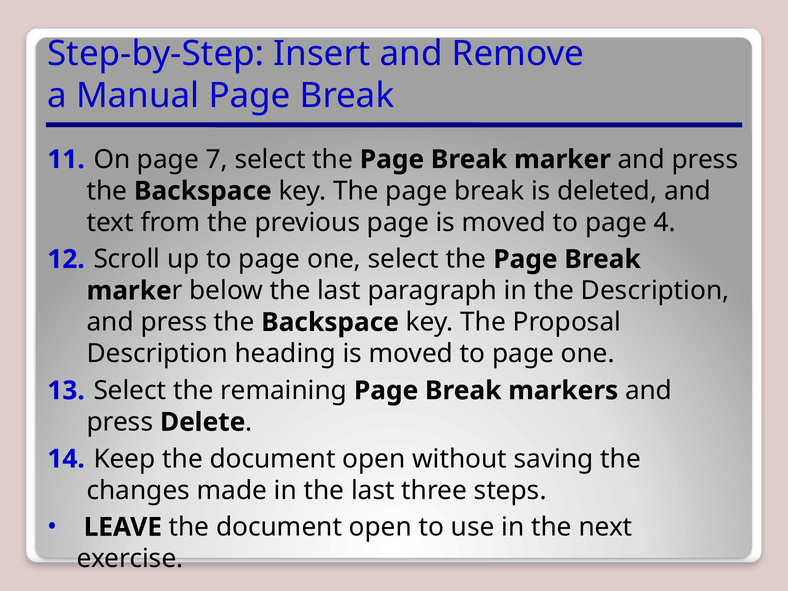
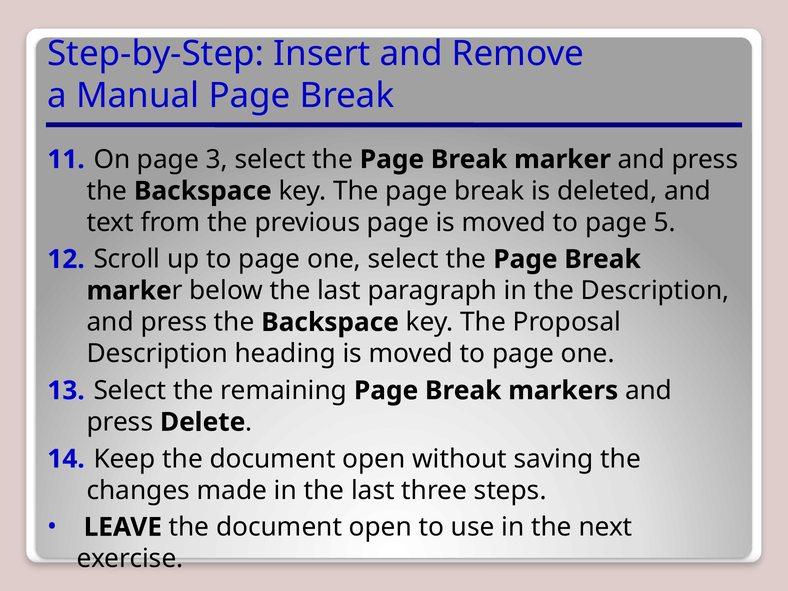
7: 7 -> 3 (217, 159)
4: 4 -> 5 (665, 222)
